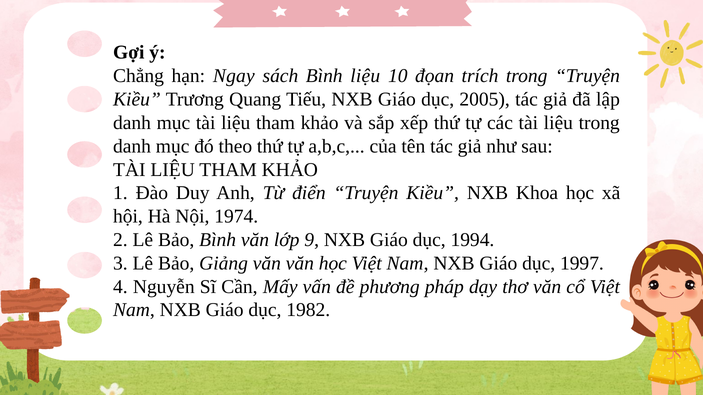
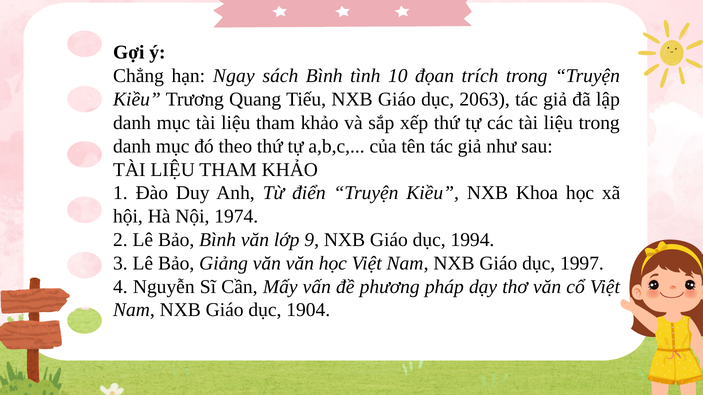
Bình liệu: liệu -> tình (365, 76)
2005: 2005 -> 2063 (485, 99)
1982: 1982 -> 1904 (308, 310)
